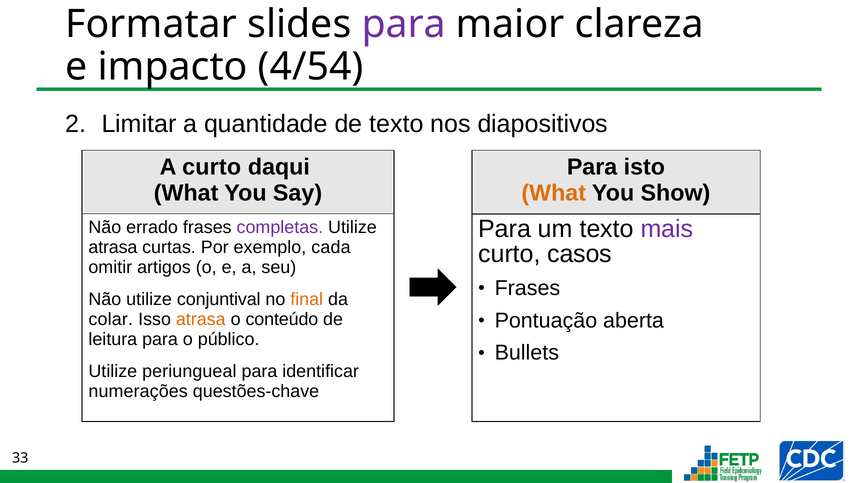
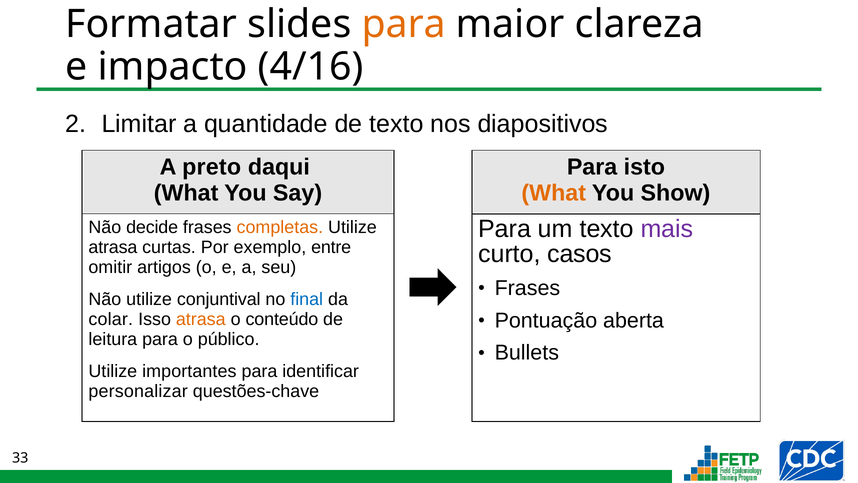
para colour: purple -> orange (404, 24)
4/54: 4/54 -> 4/16 (311, 67)
A curto: curto -> preto (212, 167)
errado: errado -> decide (152, 227)
completas colour: purple -> orange (280, 227)
cada: cada -> entre (331, 247)
final colour: orange -> blue (307, 299)
periungueal: periungueal -> importantes (189, 371)
numerações: numerações -> personalizar (138, 391)
